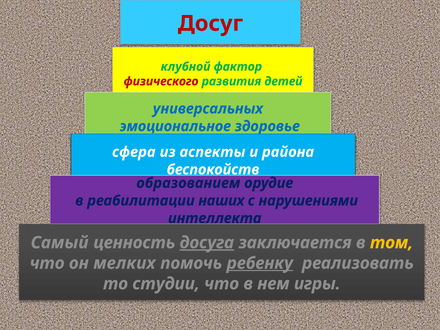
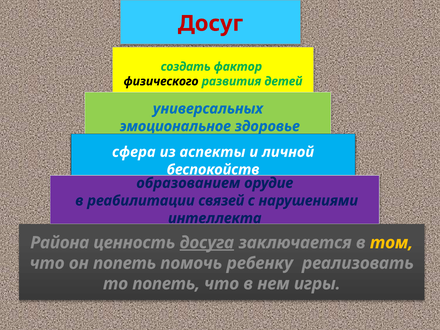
клубной: клубной -> создать (186, 67)
физического colour: red -> black (161, 81)
района: района -> личной (288, 152)
наших: наших -> связей (221, 201)
Самый: Самый -> Района (60, 243)
он мелких: мелких -> попеть (125, 263)
ребенку underline: present -> none (260, 263)
то студии: студии -> попеть (166, 284)
